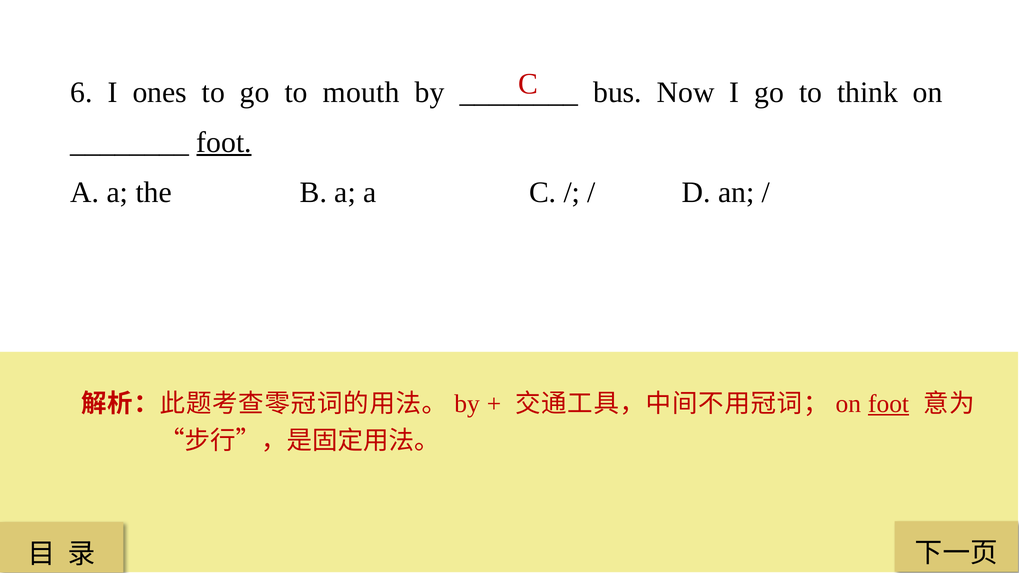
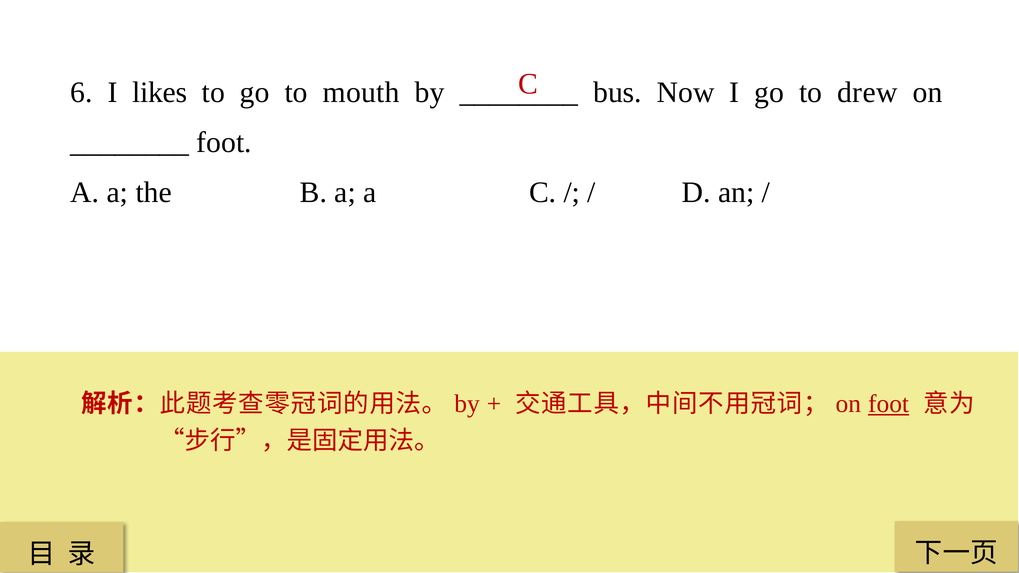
ones: ones -> likes (160, 92)
think: think -> drew (867, 92)
foot underline: present -> none (224, 142)
